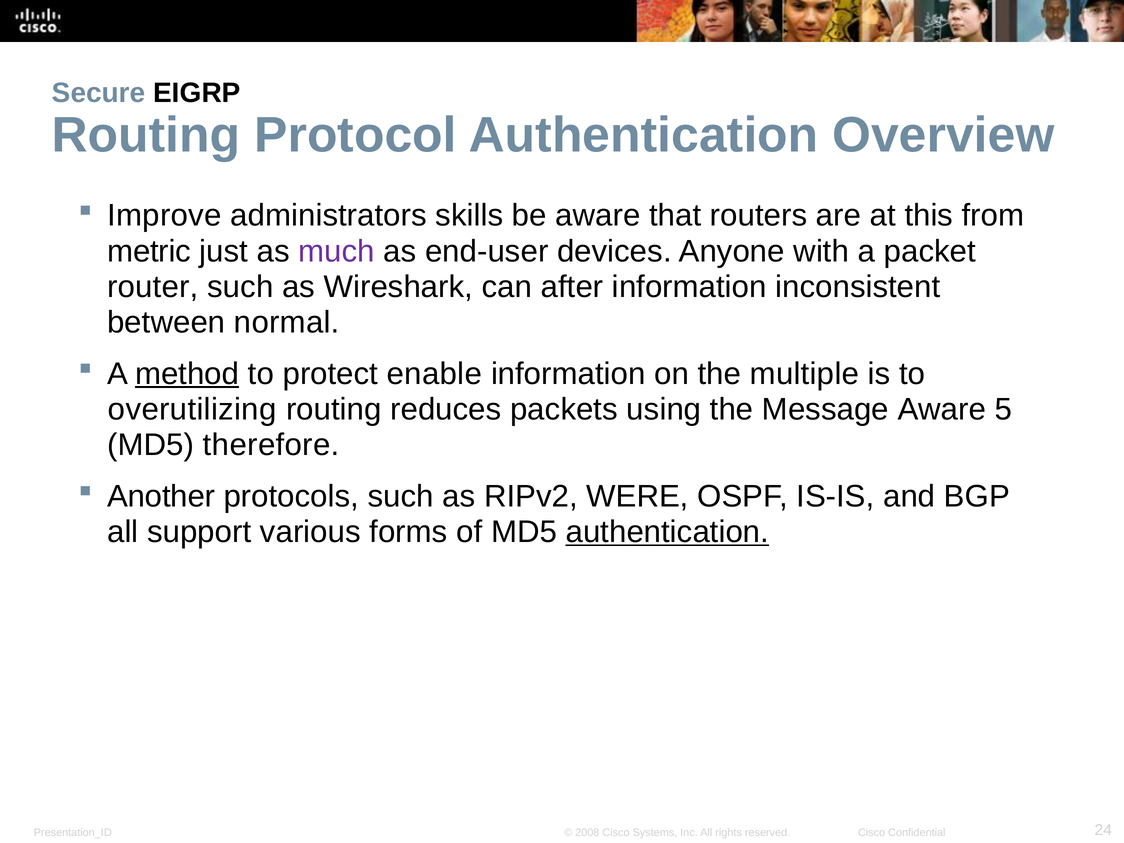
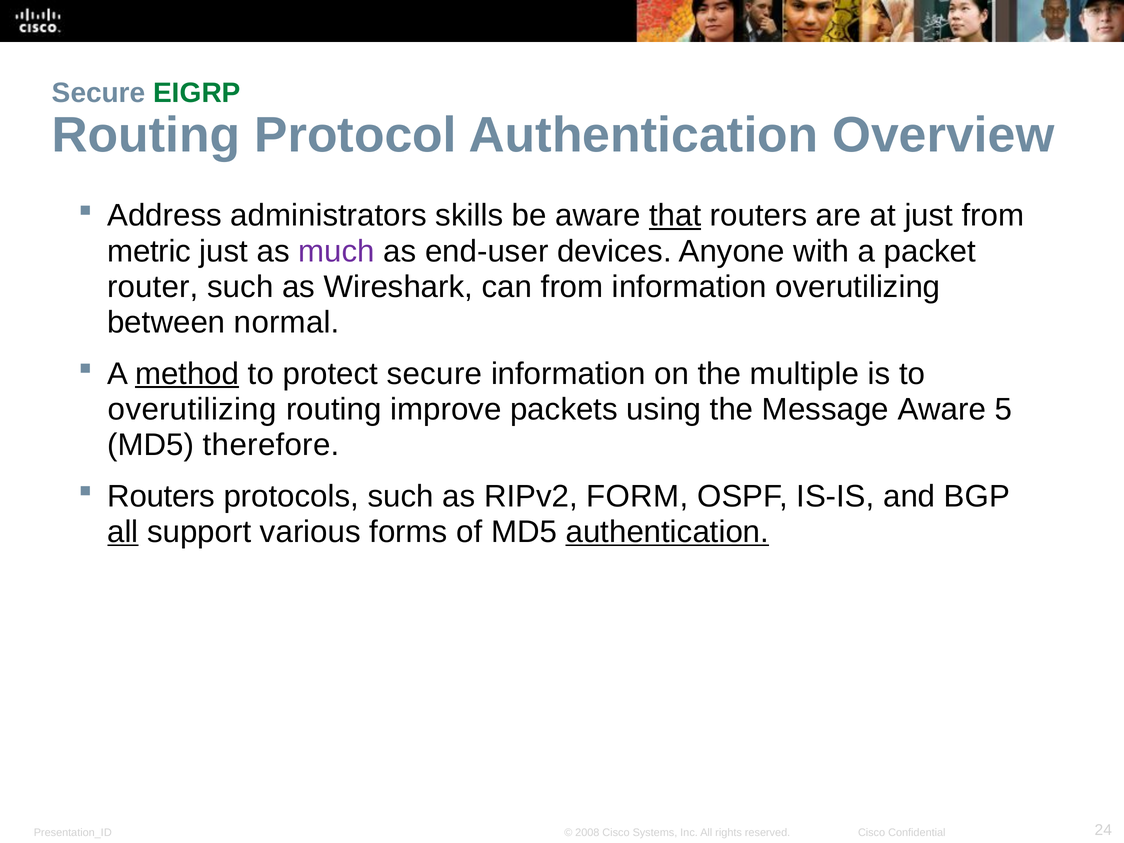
EIGRP colour: black -> green (197, 93)
Improve: Improve -> Address (165, 216)
that underline: none -> present (675, 216)
at this: this -> just (929, 216)
can after: after -> from (572, 287)
information inconsistent: inconsistent -> overutilizing (858, 287)
protect enable: enable -> secure (434, 374)
reduces: reduces -> improve (446, 409)
Another: Another -> Routers (161, 496)
WERE: WERE -> FORM (637, 496)
all underline: none -> present (123, 532)
